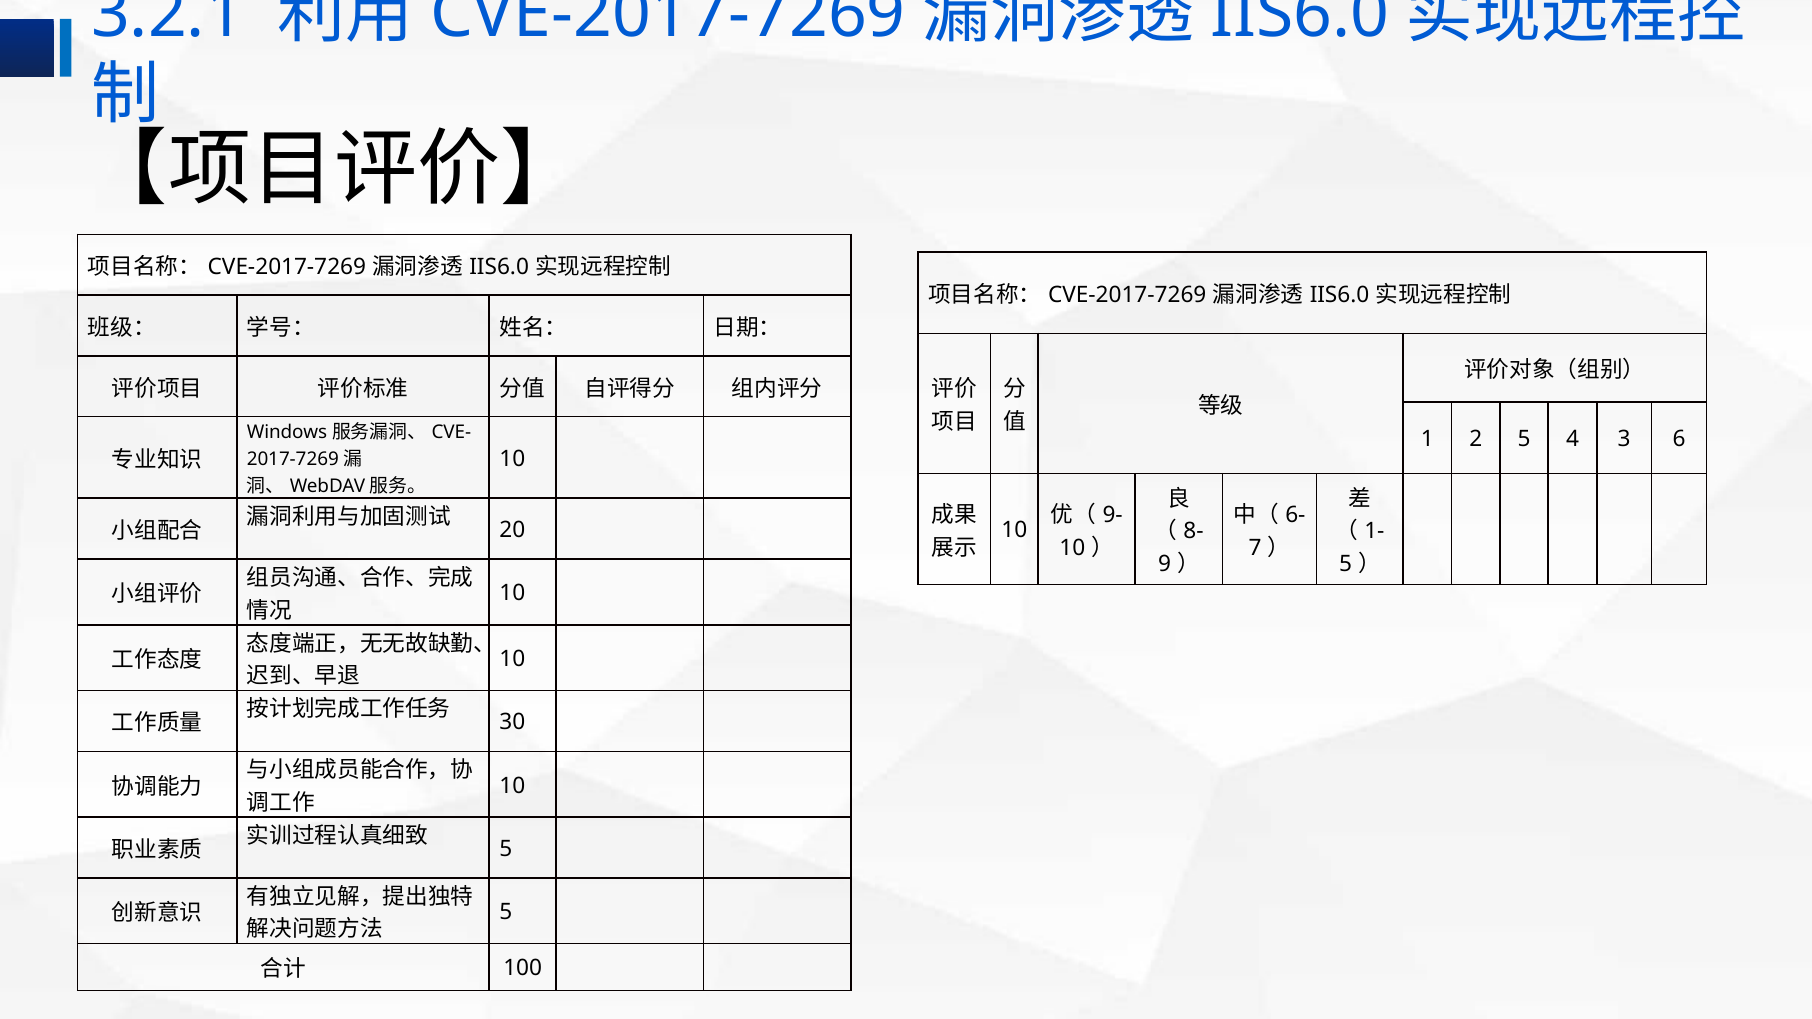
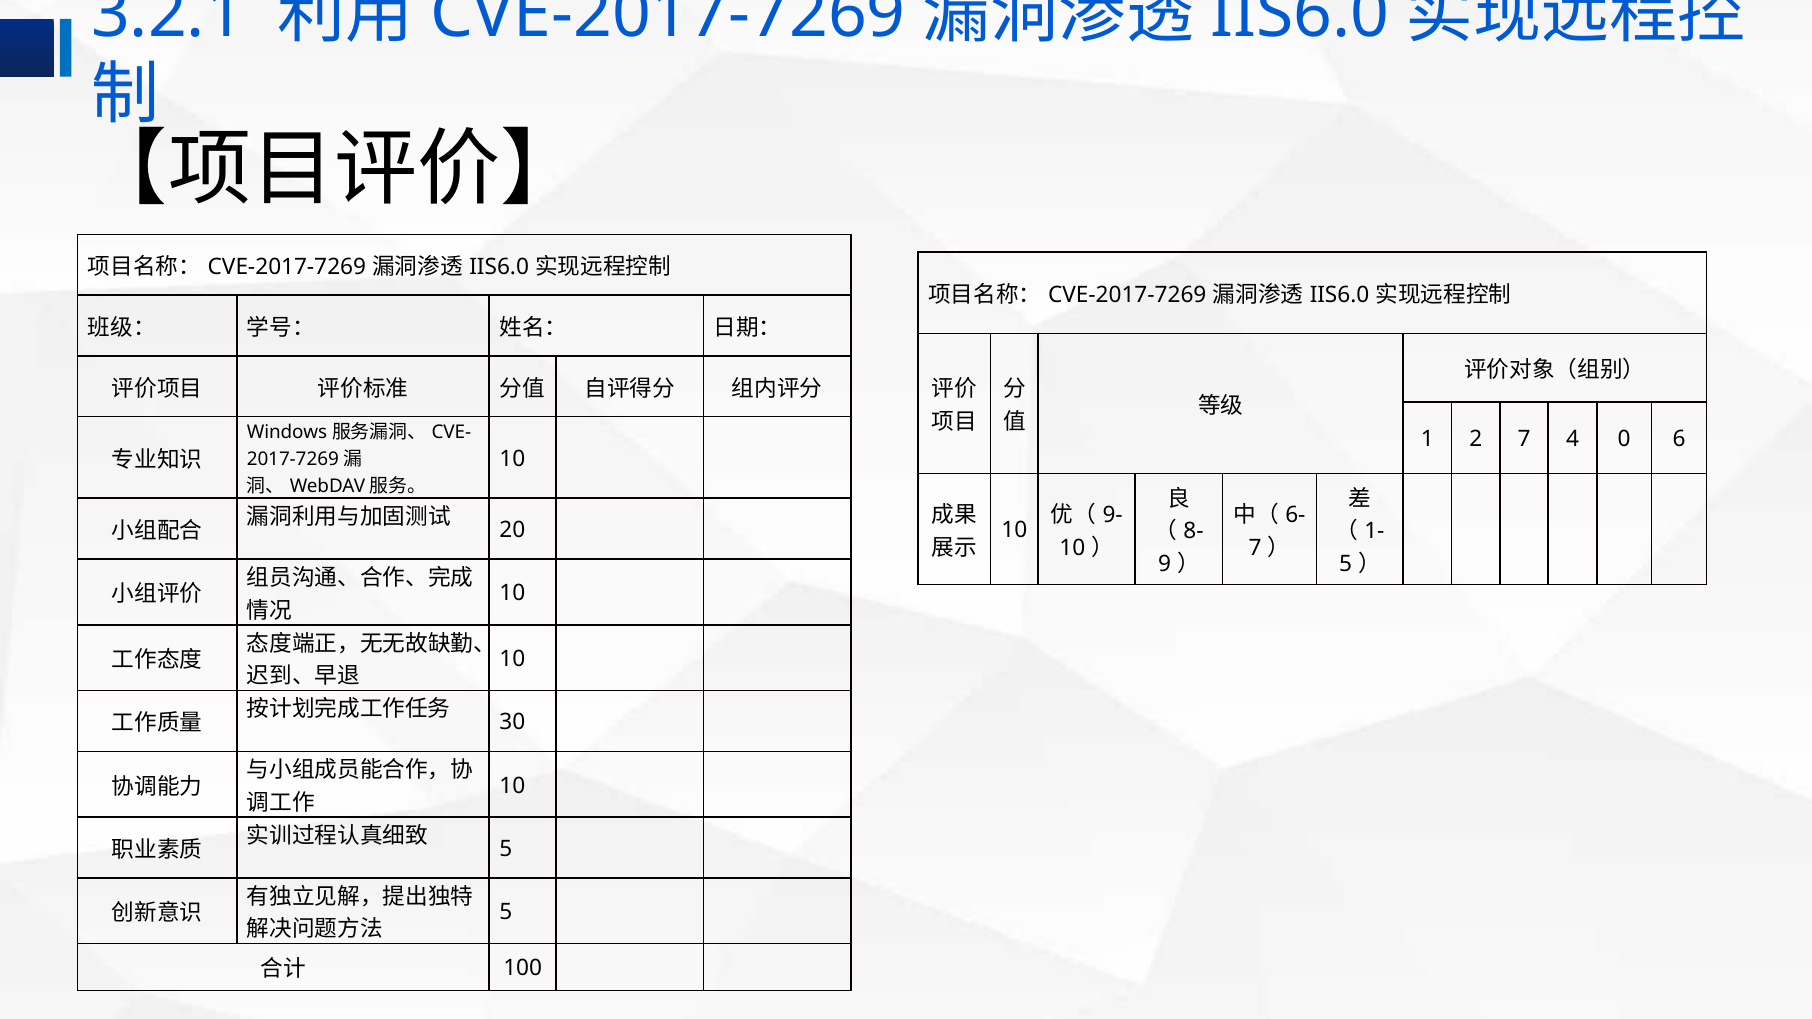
2 5: 5 -> 7 (1524, 439)
3: 3 -> 0 (1624, 439)
